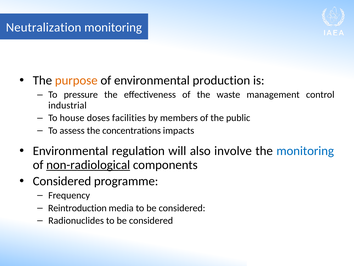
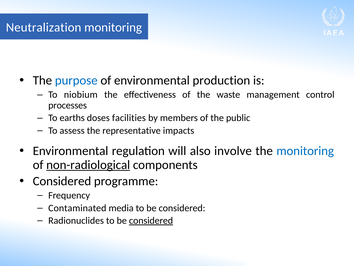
purpose colour: orange -> blue (76, 80)
pressure: pressure -> niobium (81, 94)
industrial: industrial -> processes (68, 105)
house: house -> earths (72, 118)
concentrations: concentrations -> representative (132, 130)
Reintroduction: Reintroduction -> Contaminated (77, 208)
considered underline: none -> present (151, 220)
